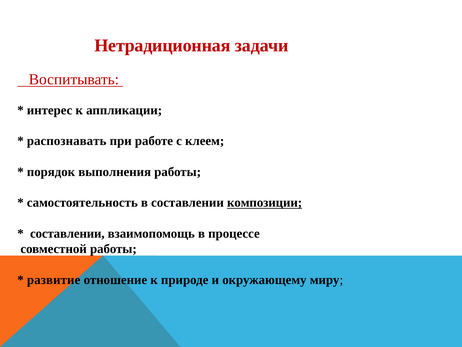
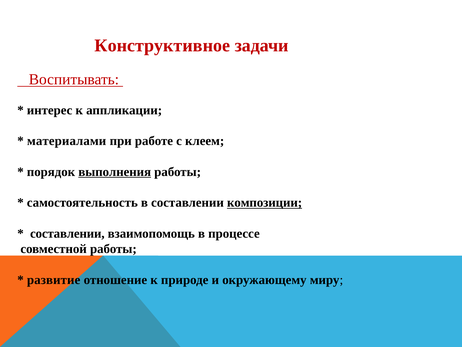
Нетрадиционная: Нетрадиционная -> Конструктивное (162, 46)
распознавать: распознавать -> материалами (67, 141)
выполнения underline: none -> present (115, 172)
